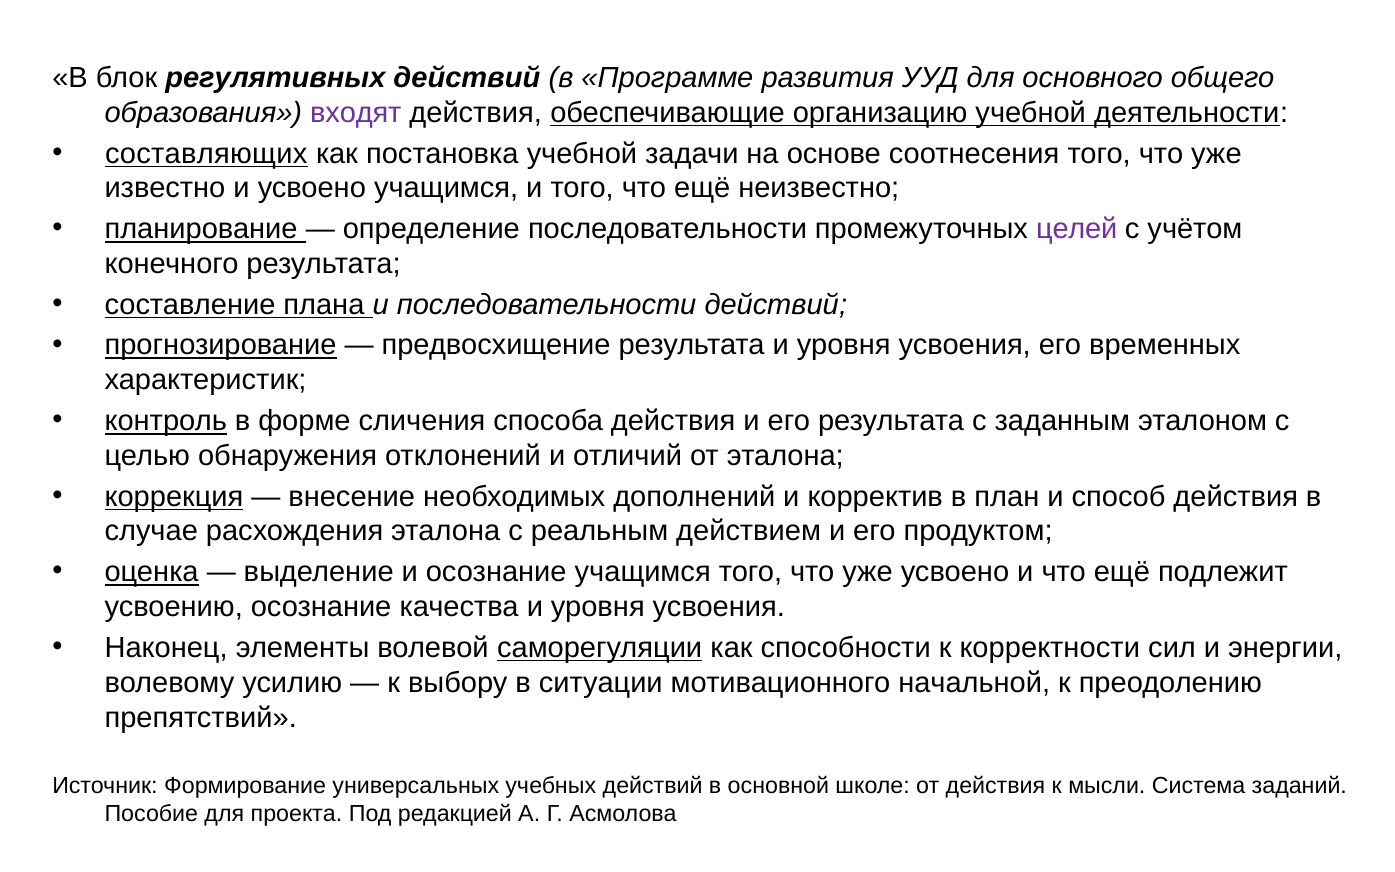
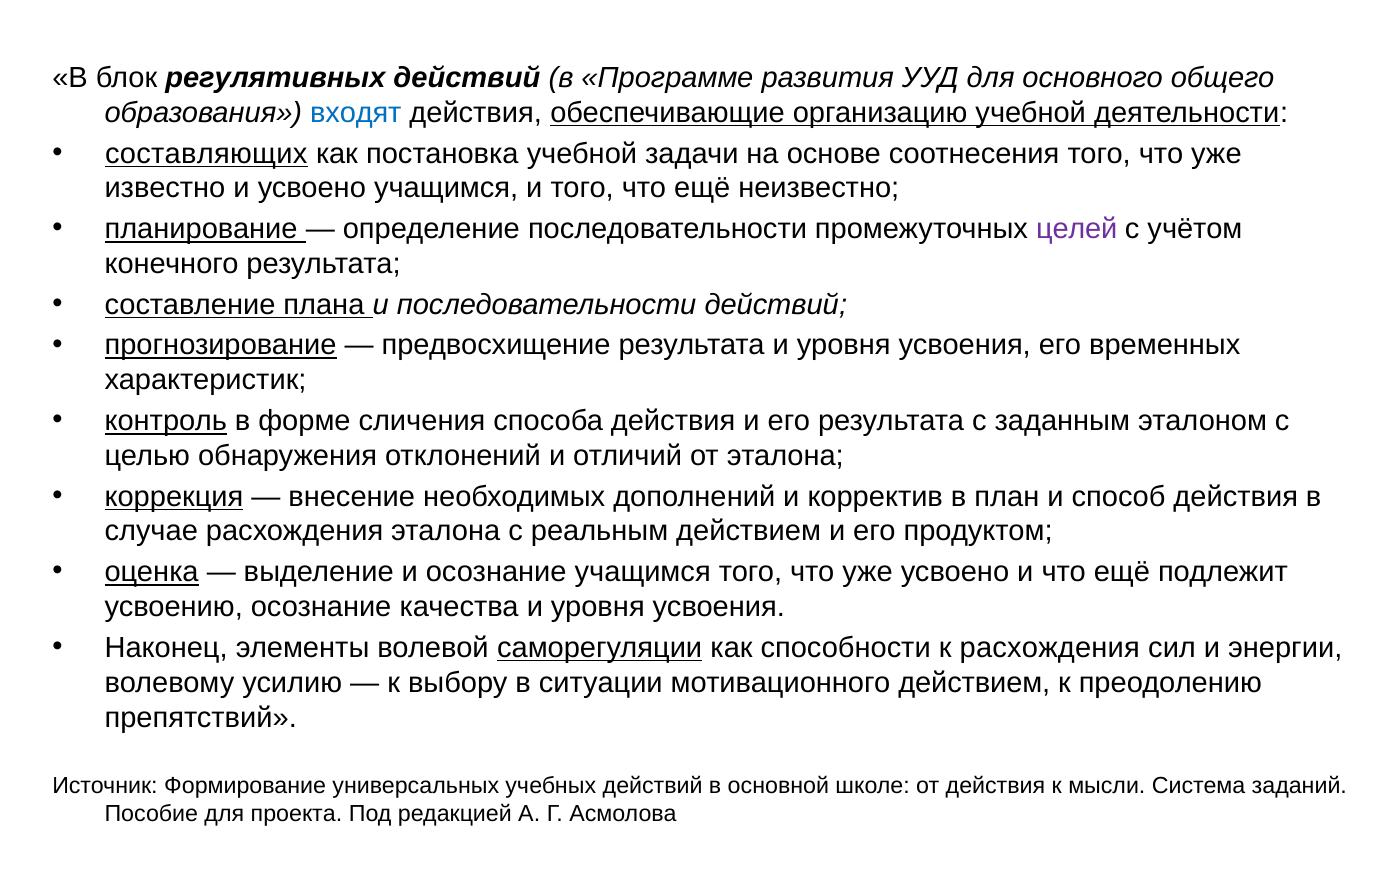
входят colour: purple -> blue (356, 113)
к корректности: корректности -> расхождения (1050, 648)
мотивационного начальной: начальной -> действием (974, 682)
